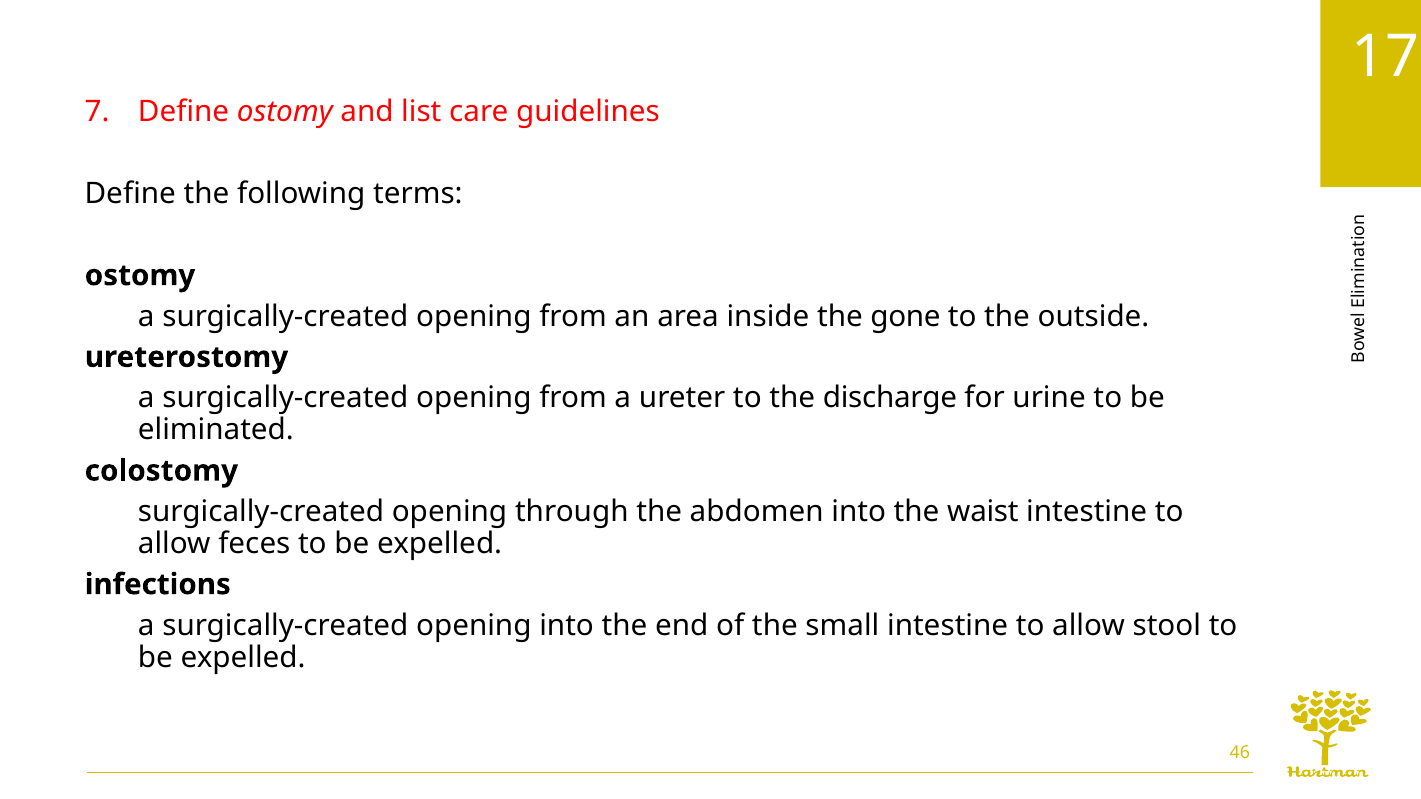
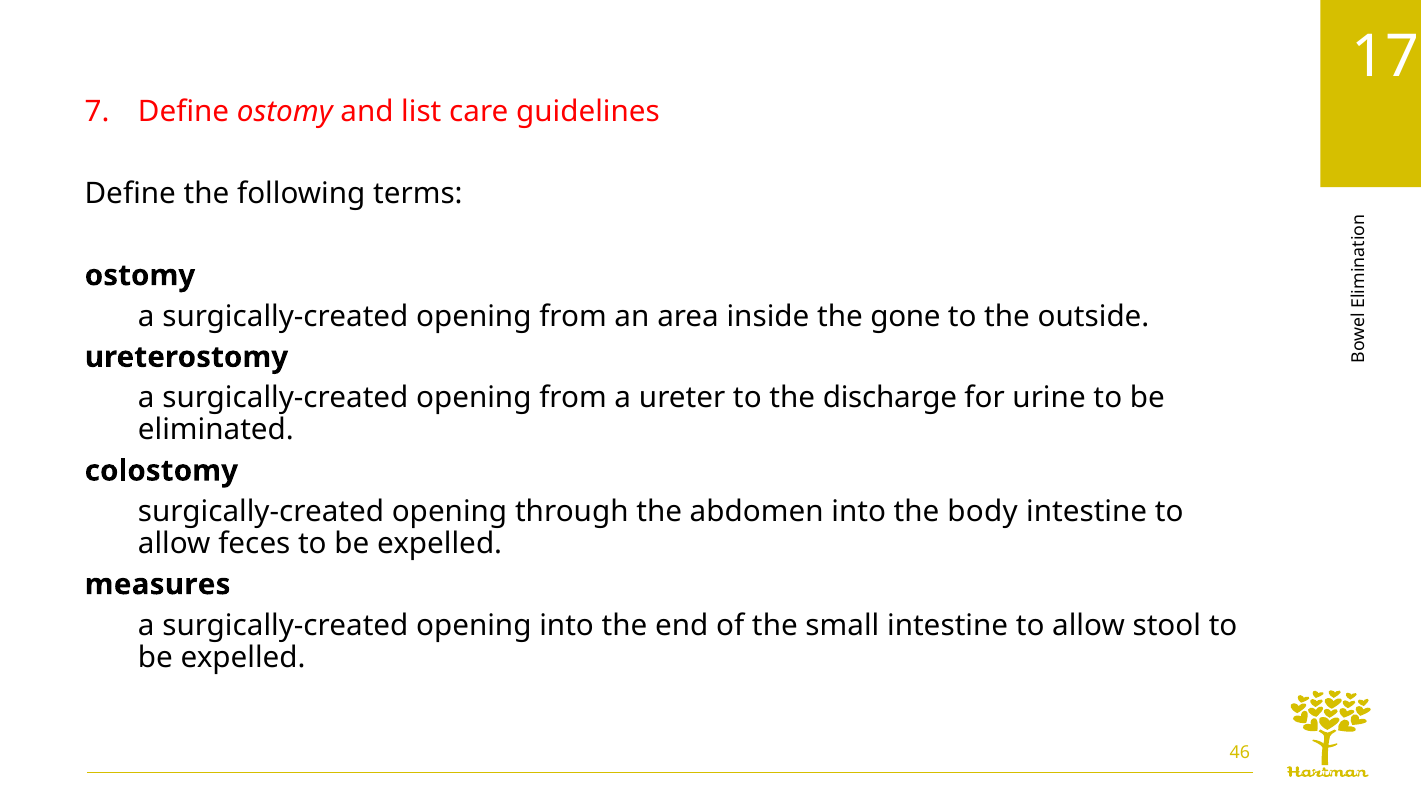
waist: waist -> body (983, 512)
infections: infections -> measures (158, 585)
